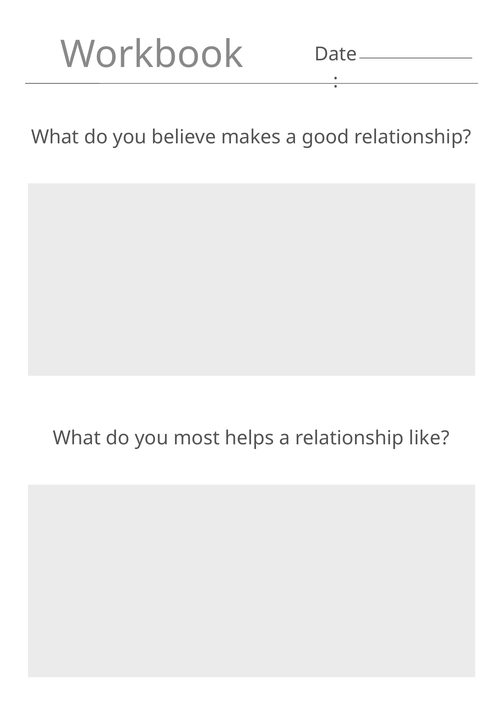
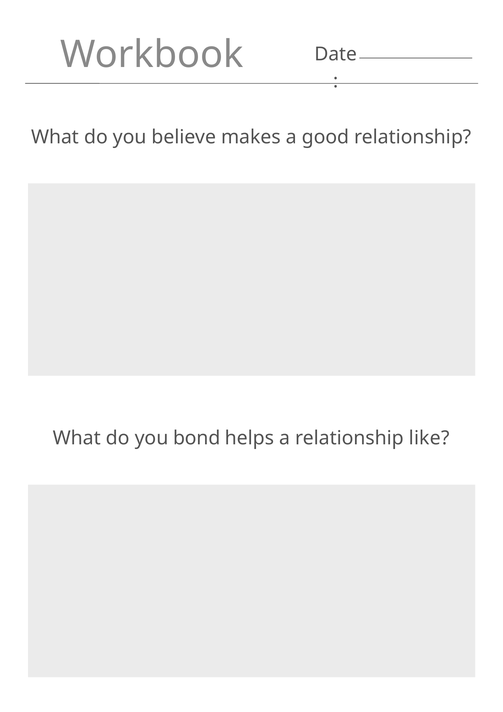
most: most -> bond (197, 438)
